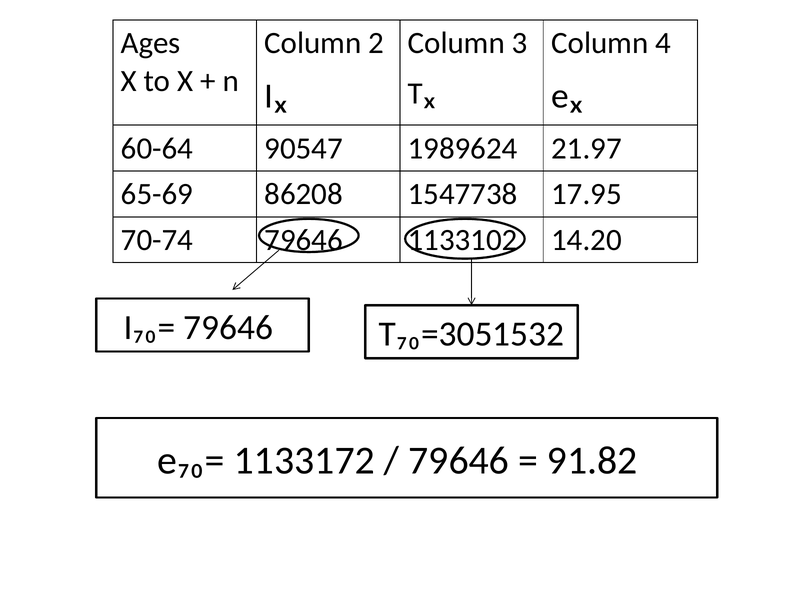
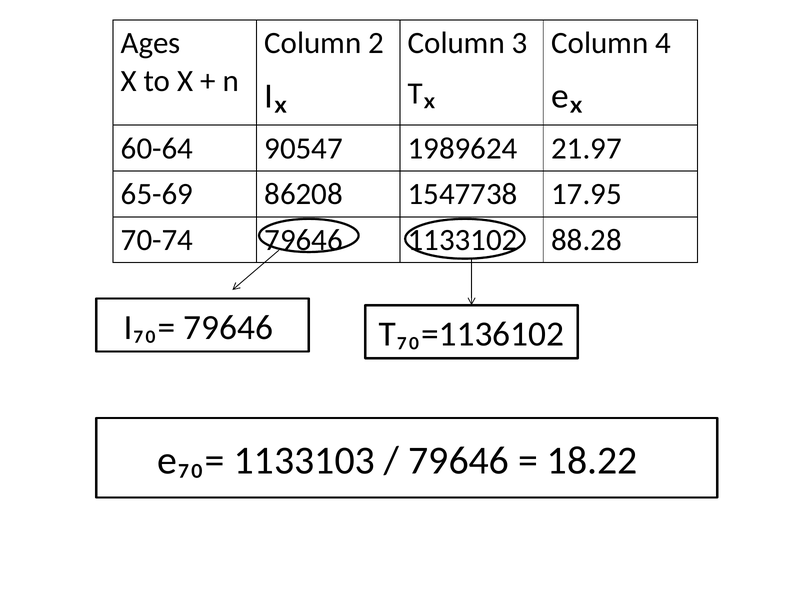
14.20: 14.20 -> 88.28 (587, 240)
T₇₀=3051532: T₇₀=3051532 -> T₇₀=1136102 (471, 335)
1133172: 1133172 -> 1133103 (304, 461)
91.82: 91.82 -> 18.22 (592, 461)
